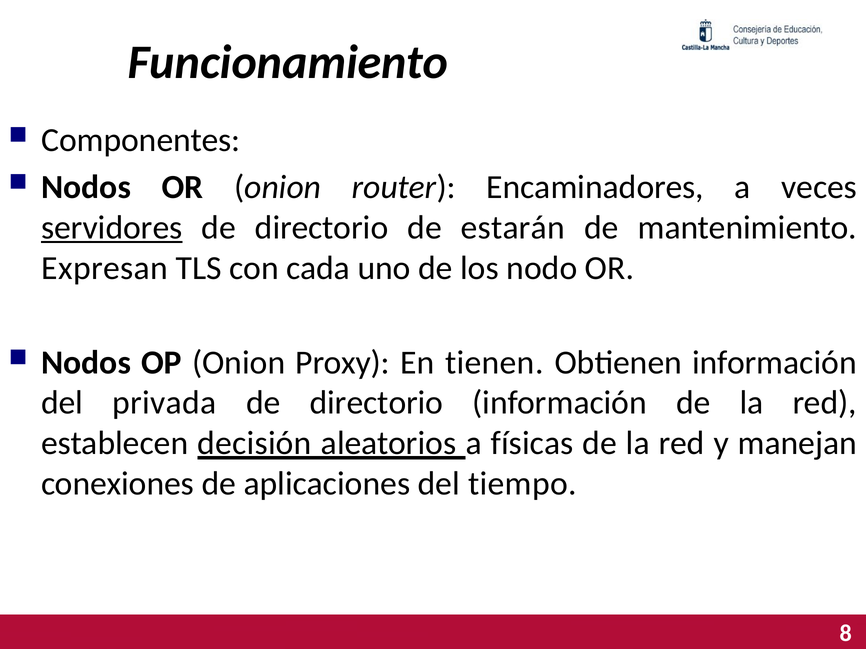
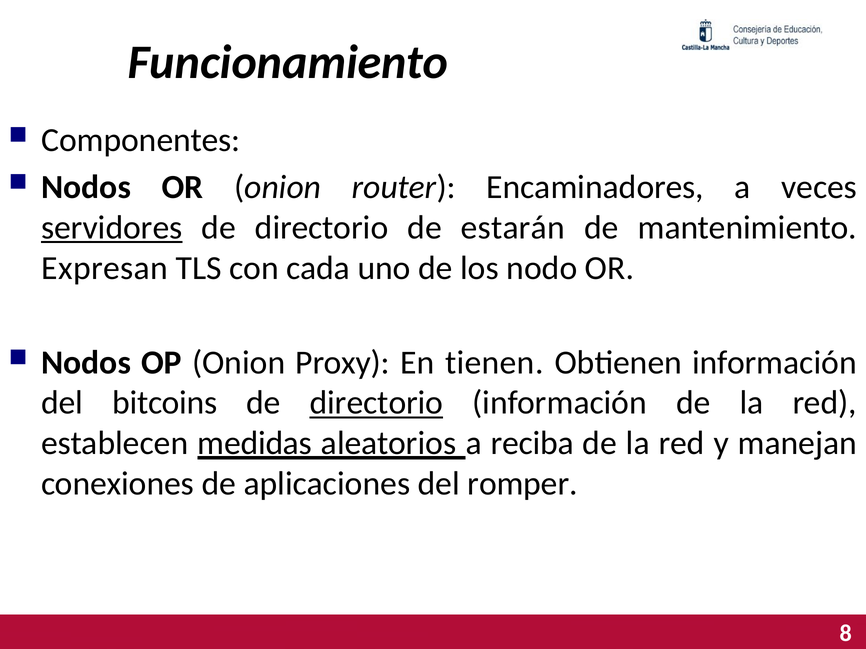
privada: privada -> bitcoins (165, 403)
directorio underline: none -> present (376, 403)
decisión: decisión -> medidas (255, 444)
físicas: físicas -> reciba (532, 444)
tiempo: tiempo -> romper (523, 484)
